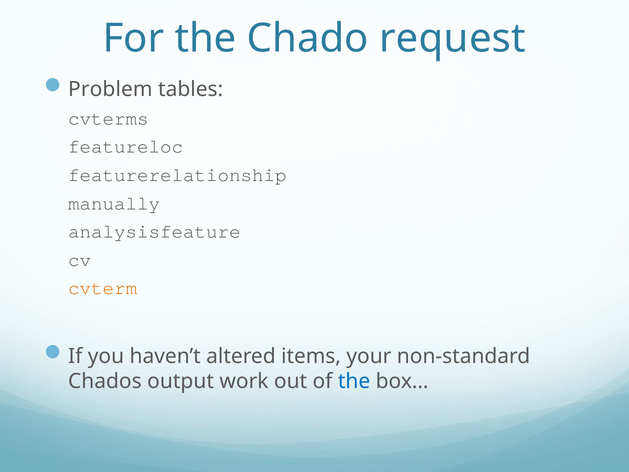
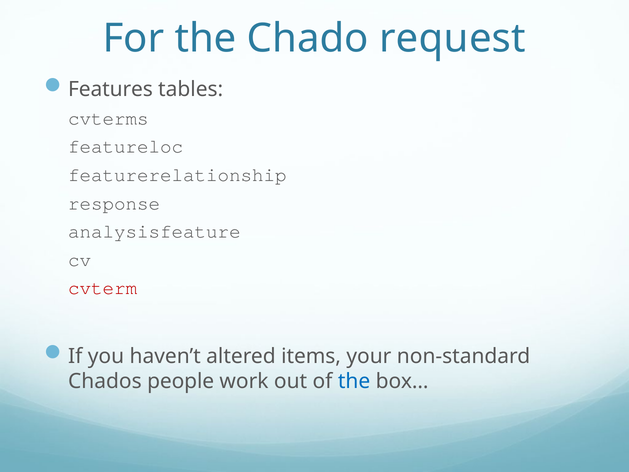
Problem: Problem -> Features (110, 89)
manually: manually -> response (114, 203)
cvterm colour: orange -> red (103, 288)
output: output -> people (181, 381)
